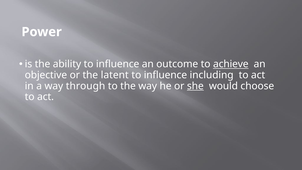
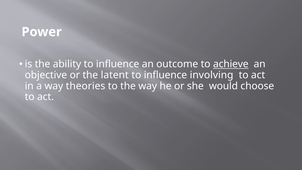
including: including -> involving (212, 75)
through: through -> theories (86, 86)
she underline: present -> none (195, 86)
